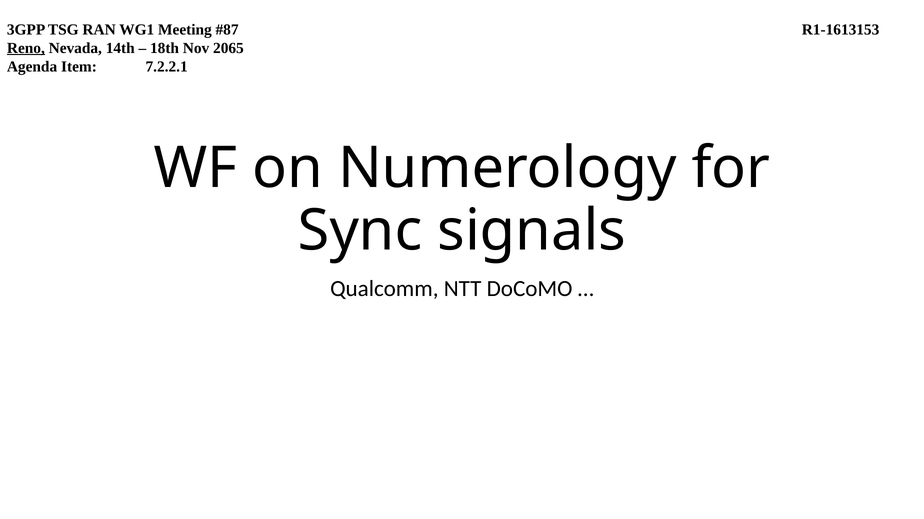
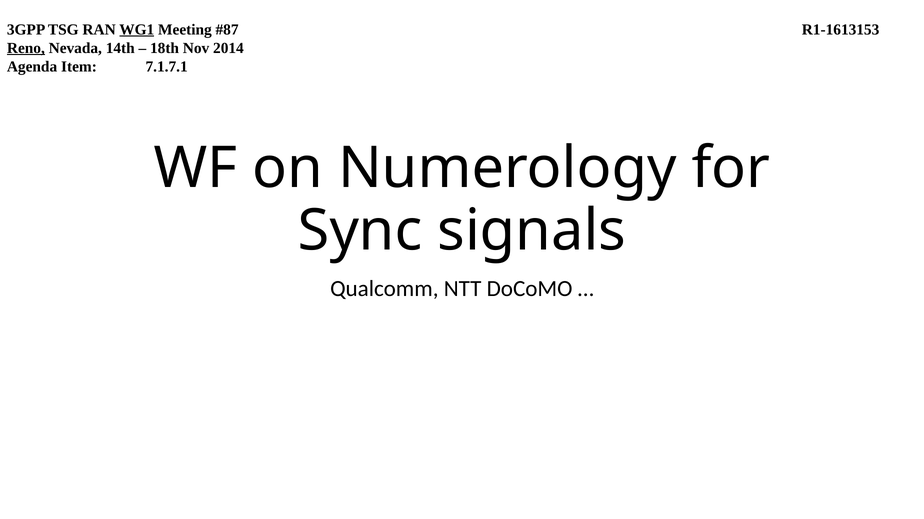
WG1 underline: none -> present (137, 30)
2065: 2065 -> 2014 (228, 48)
7.2.2.1: 7.2.2.1 -> 7.1.7.1 (167, 67)
